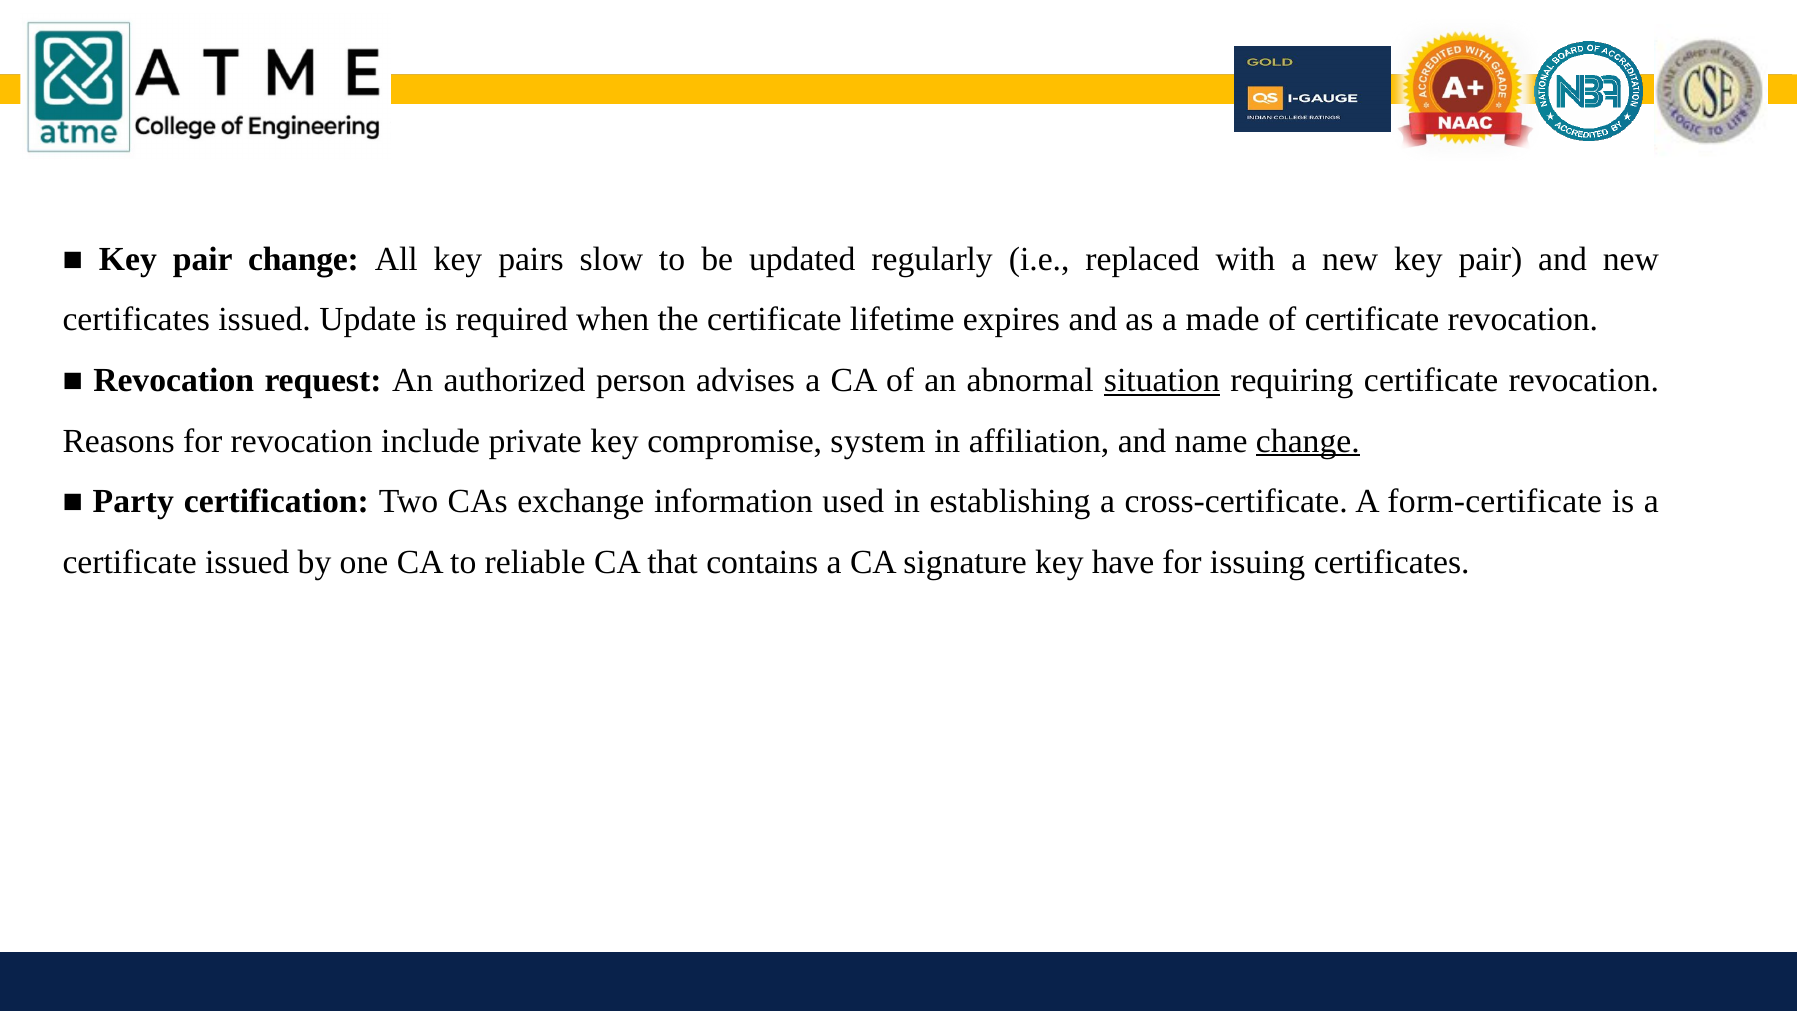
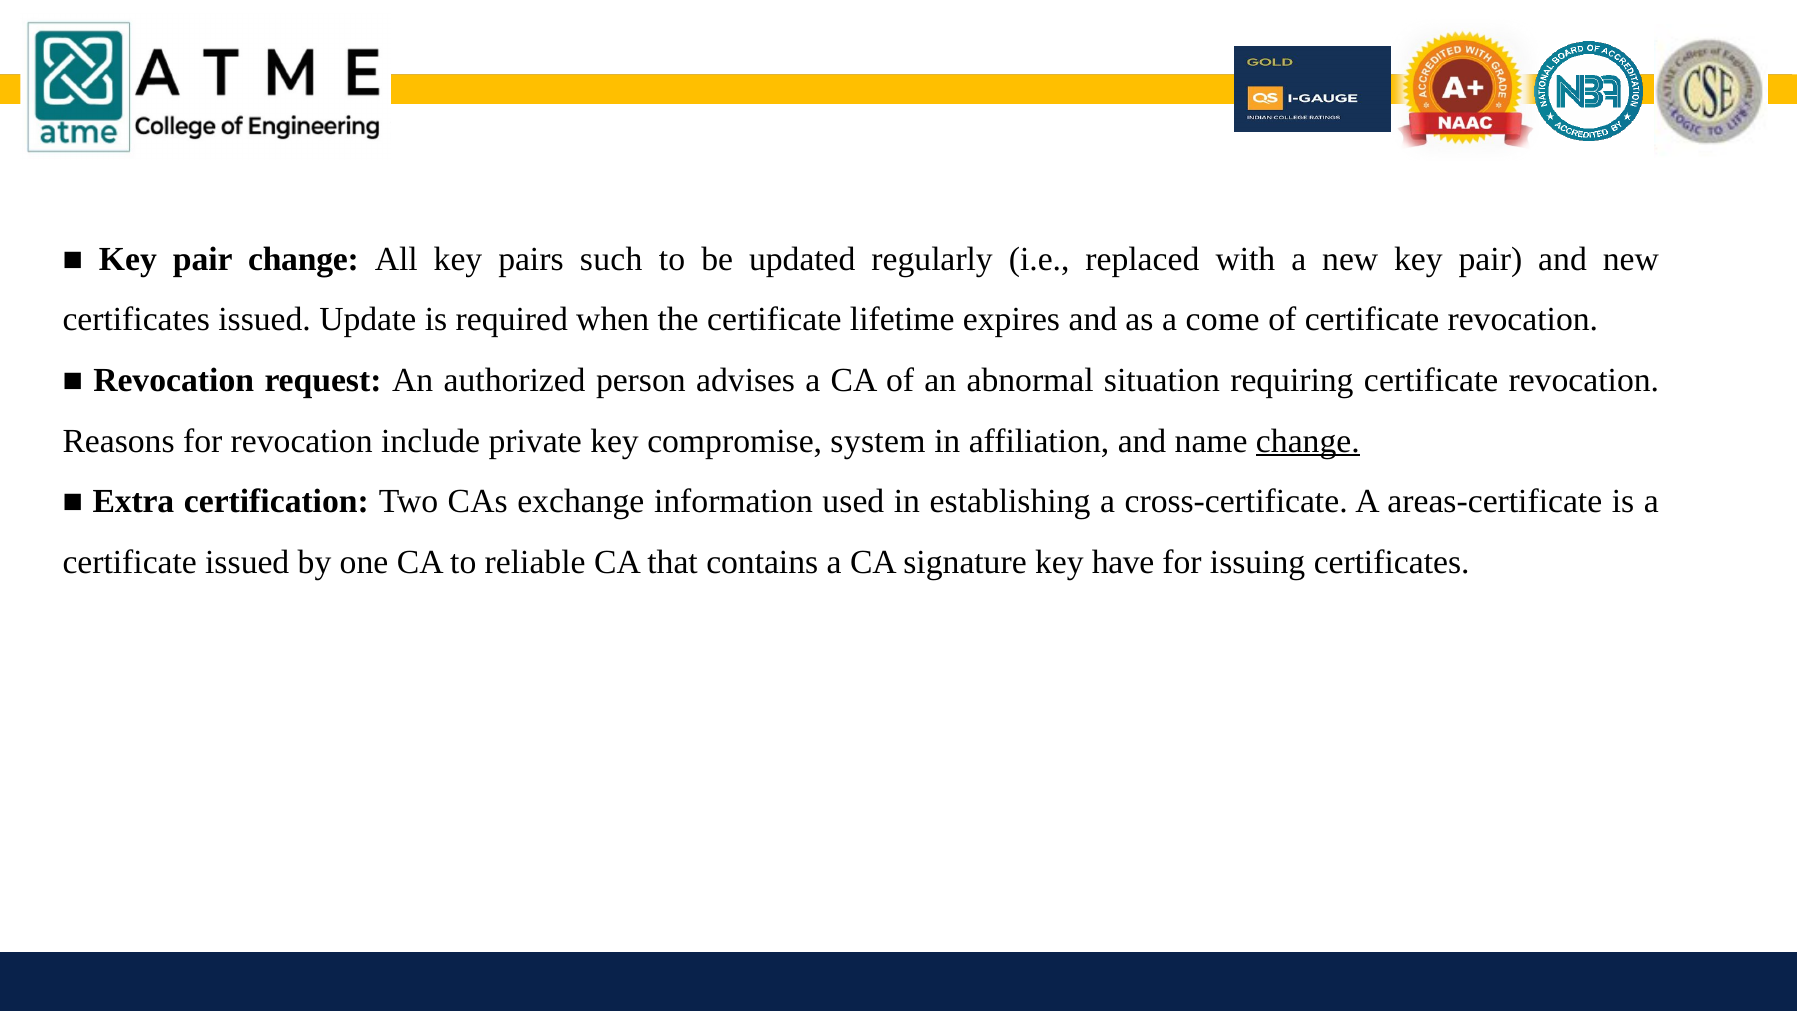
slow: slow -> such (611, 259)
made: made -> come (1223, 320)
situation underline: present -> none (1162, 380)
Party: Party -> Extra (133, 502)
form-certificate: form-certificate -> areas-certificate (1495, 502)
